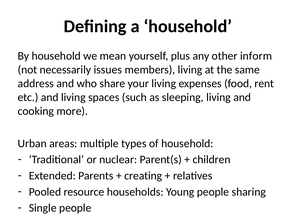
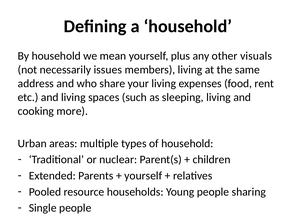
inform: inform -> visuals (256, 56)
creating: creating -> yourself (143, 176)
